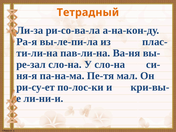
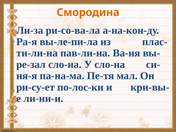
Тетрадный: Тетрадный -> Смородина (88, 12)
